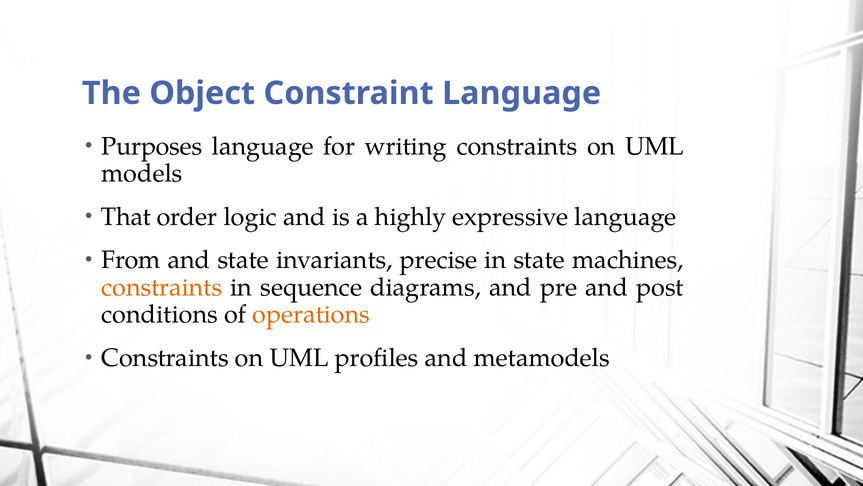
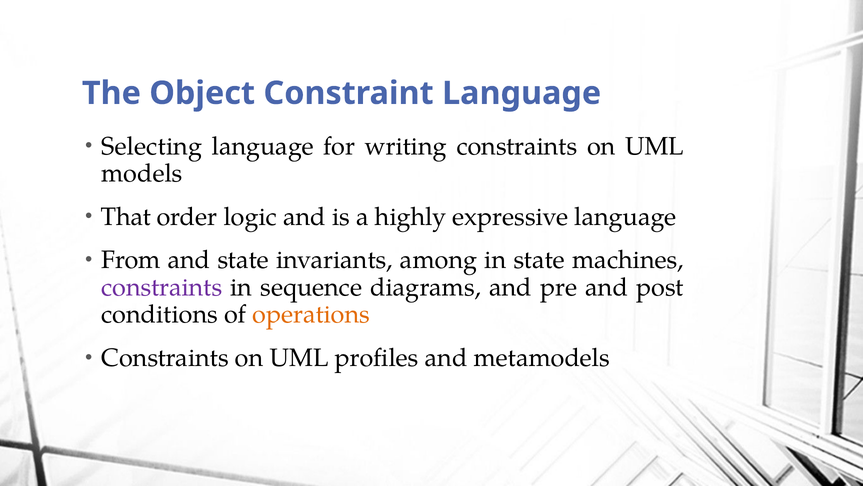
Purposes: Purposes -> Selecting (152, 146)
precise: precise -> among (439, 260)
constraints colour: orange -> purple (162, 287)
